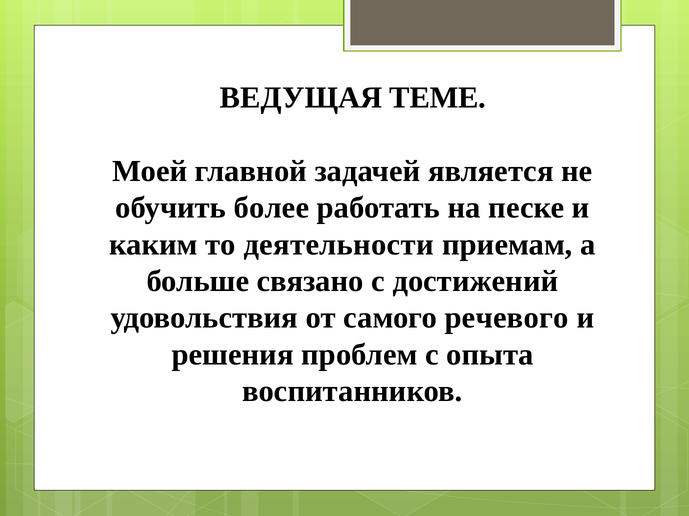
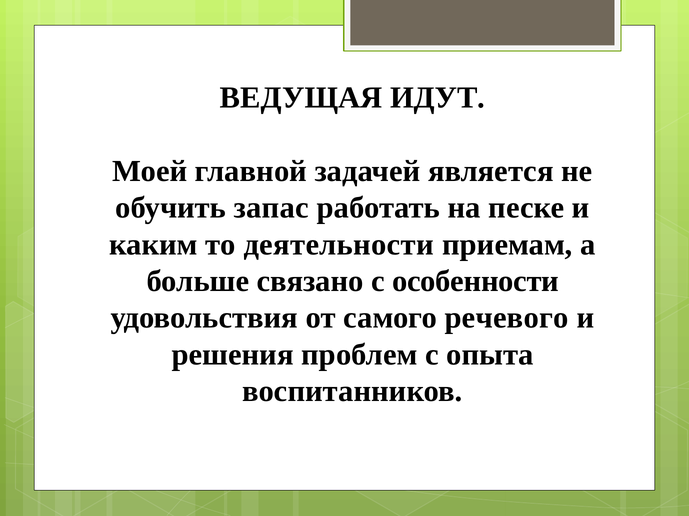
ТЕМЕ: ТЕМЕ -> ИДУТ (438, 98)
более: более -> запас (271, 208)
достижений: достижений -> особенности (476, 282)
